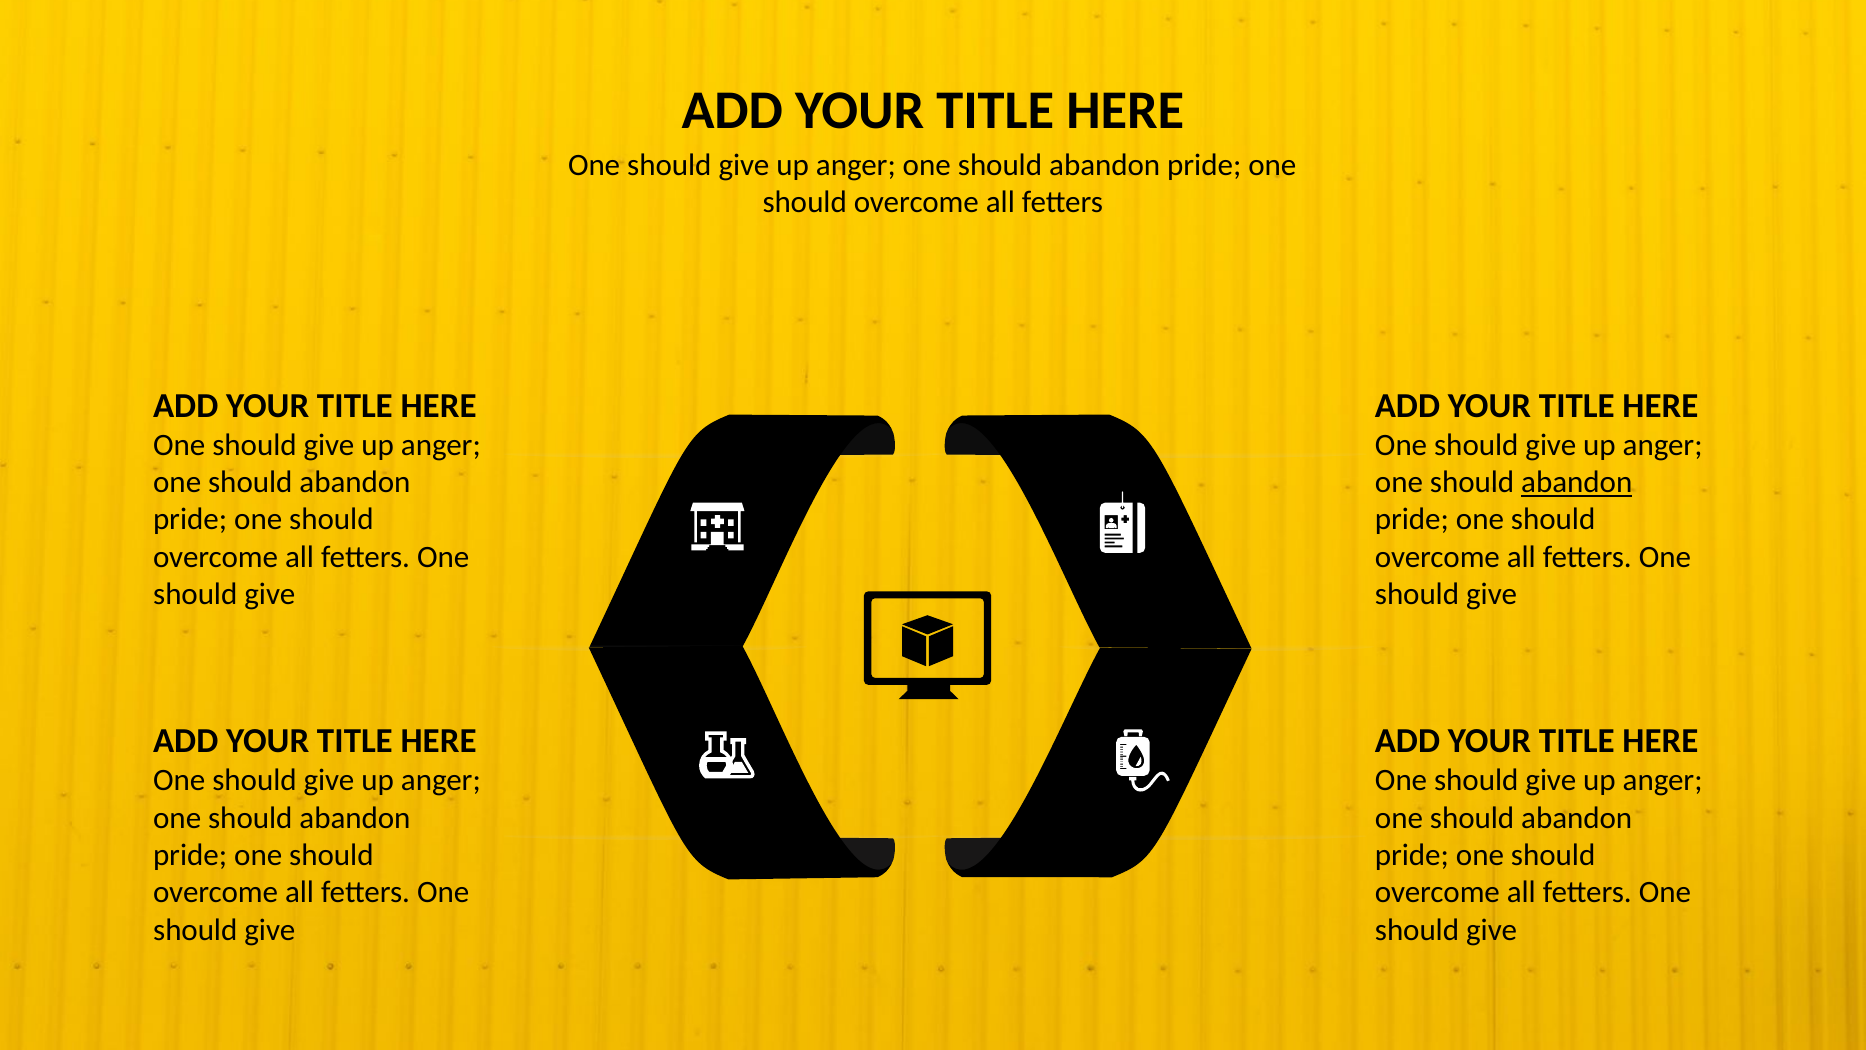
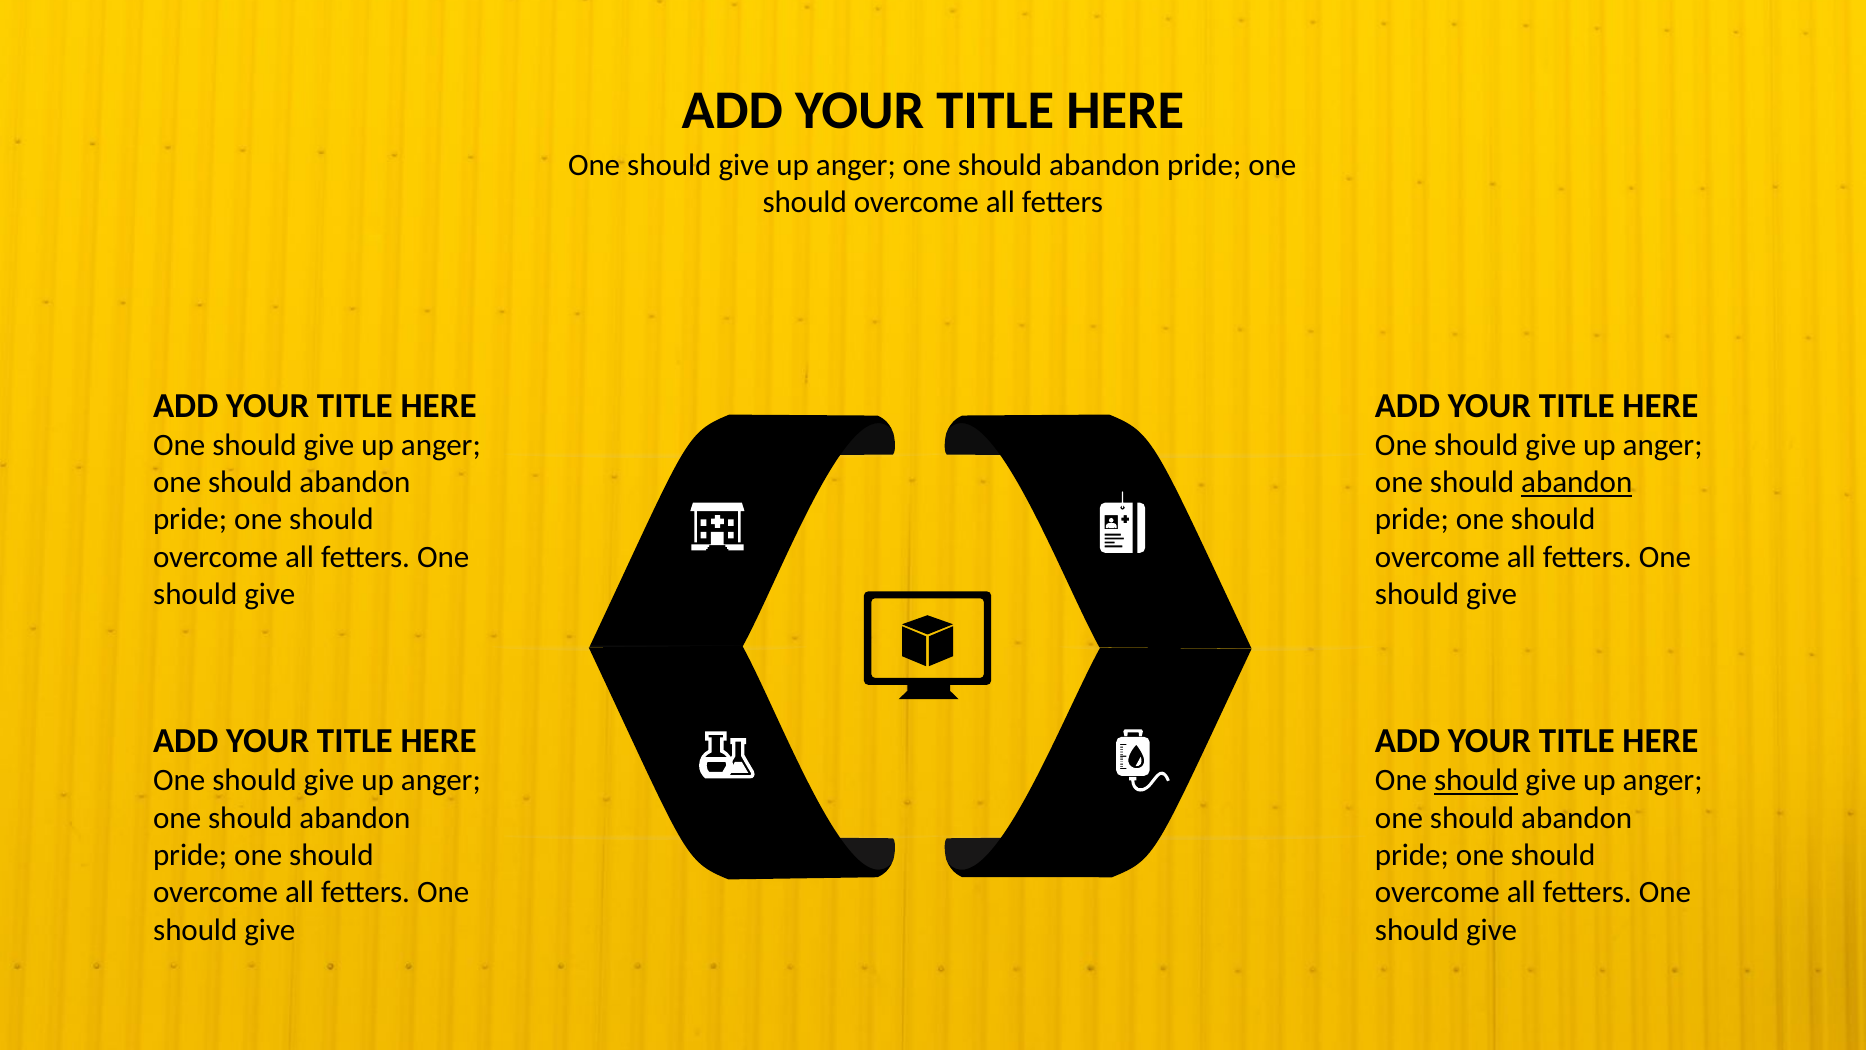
should underline: none -> present (1476, 780)
